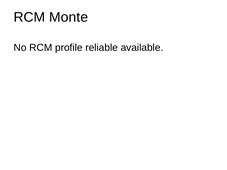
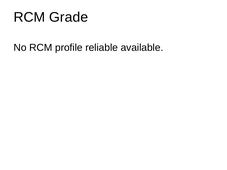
Monte: Monte -> Grade (69, 17)
